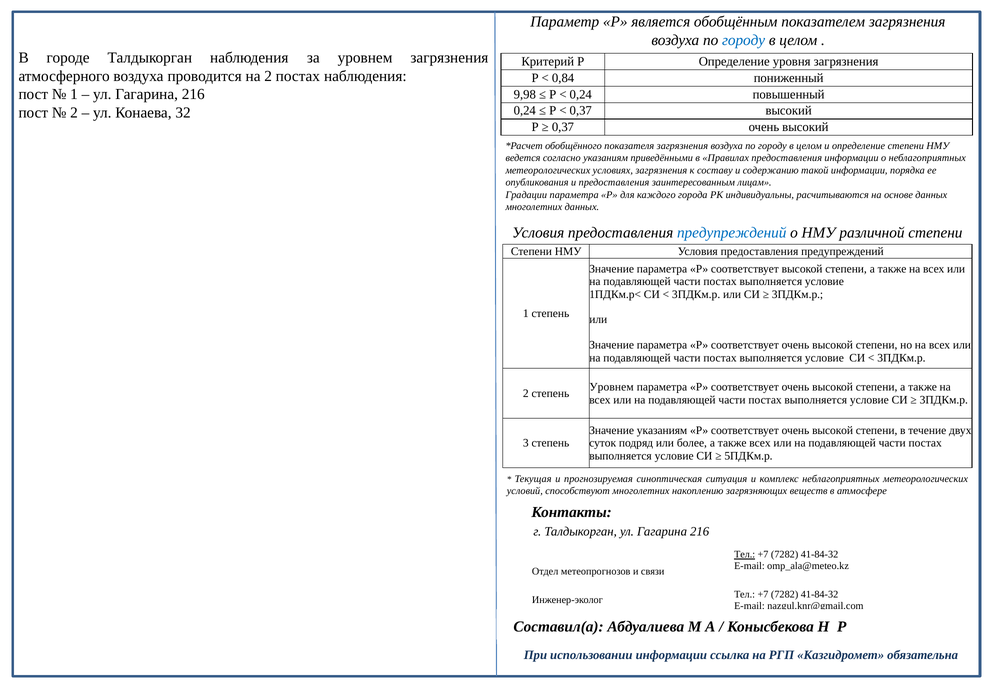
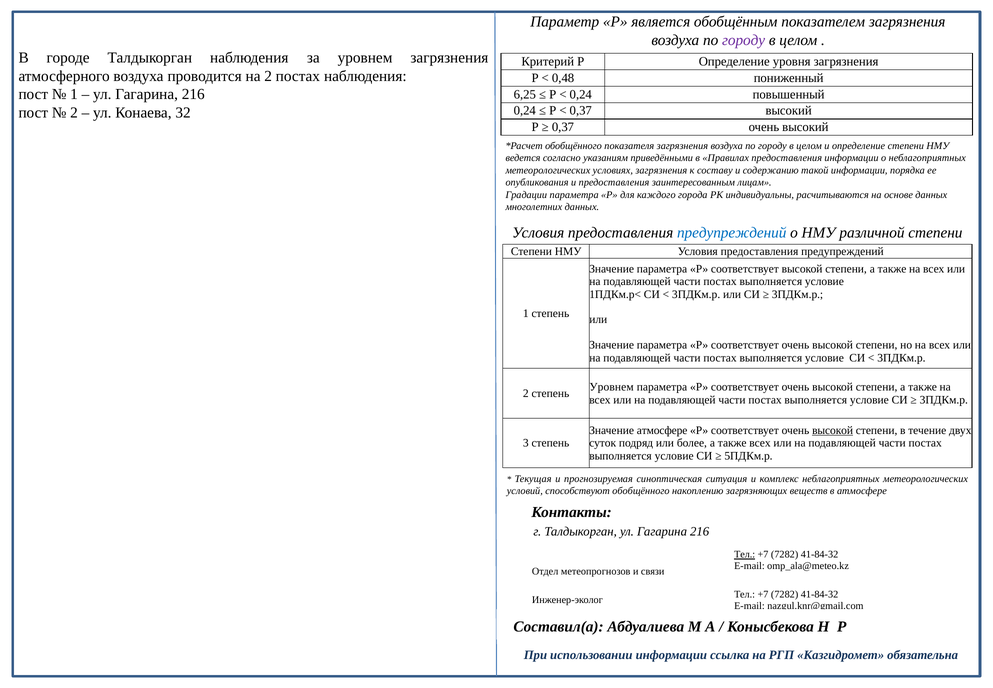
городу colour: blue -> purple (744, 40)
0,84: 0,84 -> 0,48 (563, 78)
9,98: 9,98 -> 6,25 (525, 94)
Значение указаниям: указаниям -> атмосфере (662, 430)
высокой underline: none -> present (833, 430)
способствуют многолетних: многолетних -> обобщённого (641, 491)
